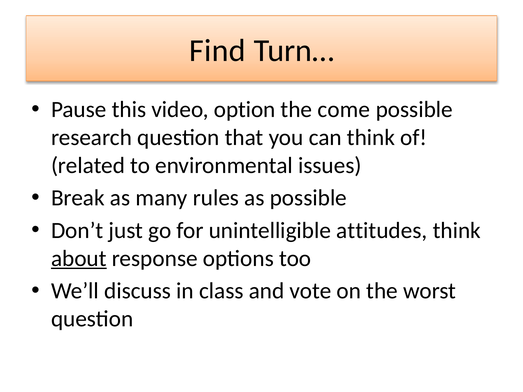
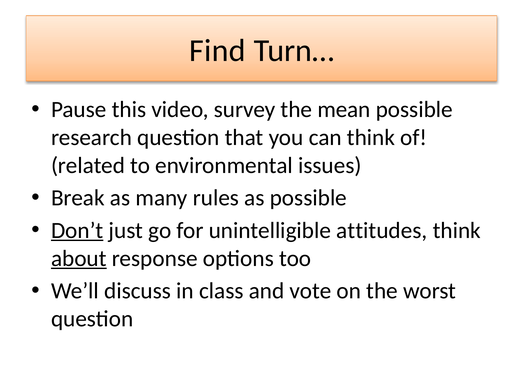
option: option -> survey (245, 110)
come: come -> mean (344, 110)
Don’t underline: none -> present (77, 231)
